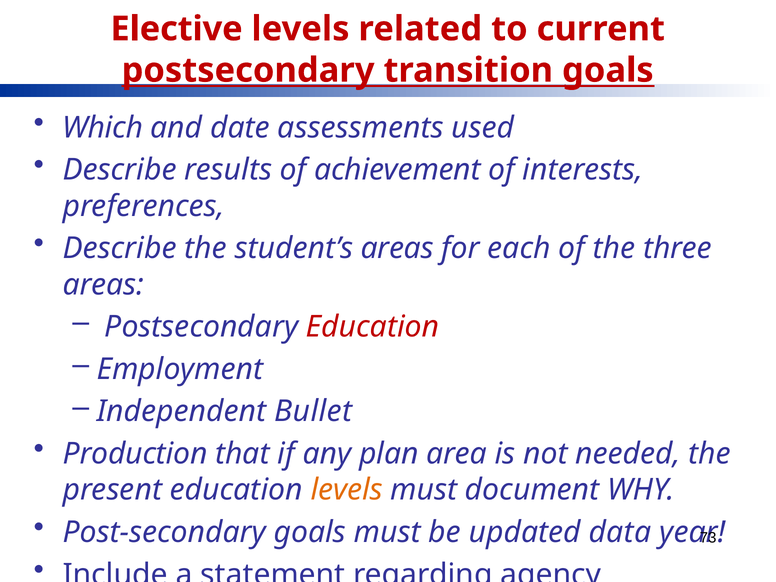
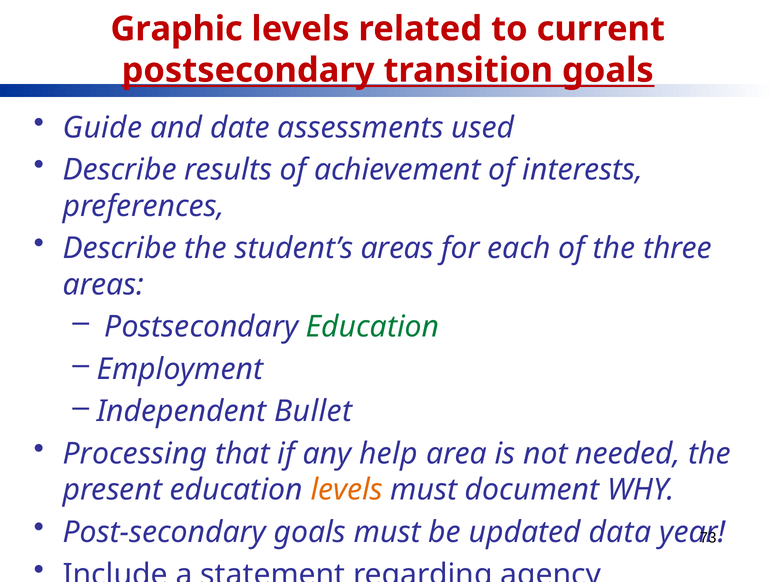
Elective: Elective -> Graphic (177, 29)
Which: Which -> Guide (102, 128)
Education colour: red -> green (373, 327)
Production: Production -> Processing (135, 454)
plan: plan -> help (389, 454)
